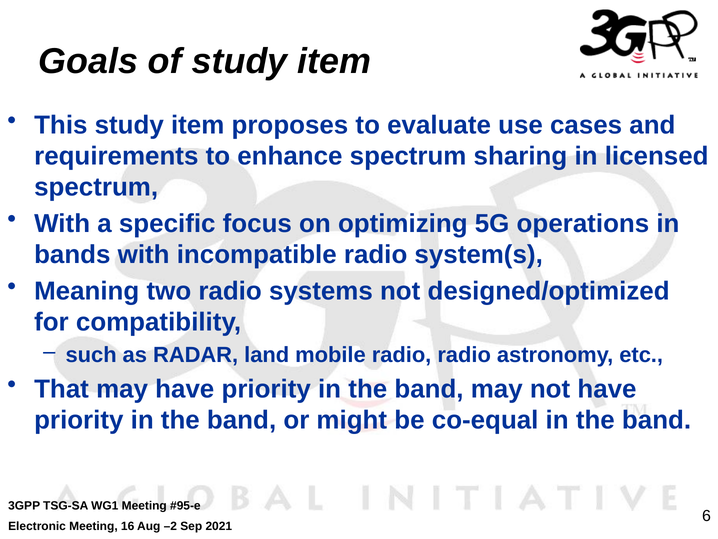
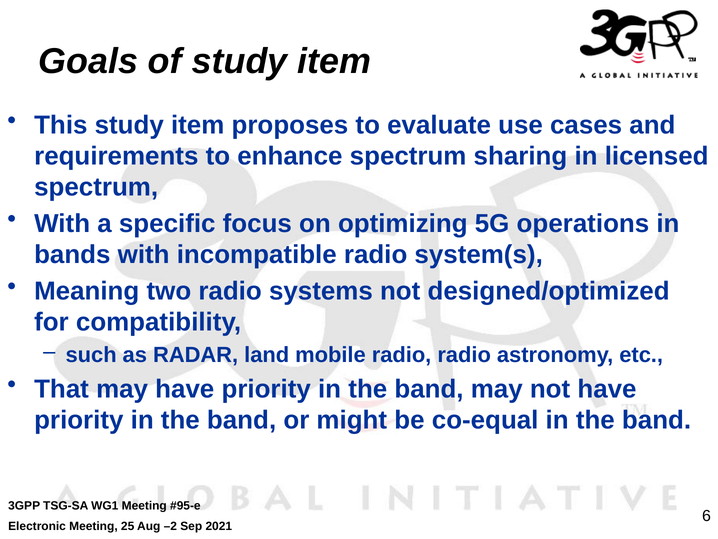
16: 16 -> 25 (128, 526)
